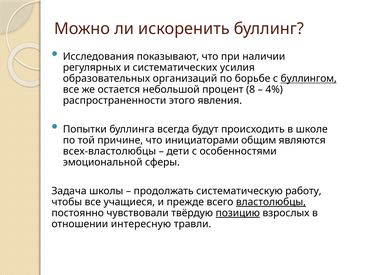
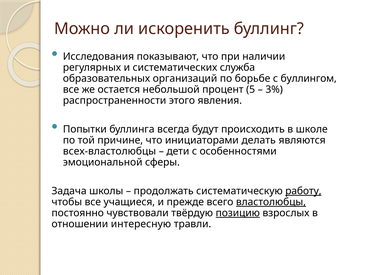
усилия: усилия -> служба (237, 67)
буллингом underline: present -> none (309, 78)
8: 8 -> 5 (251, 89)
4%: 4% -> 3% (274, 89)
общим: общим -> делать (259, 140)
работу underline: none -> present (303, 191)
